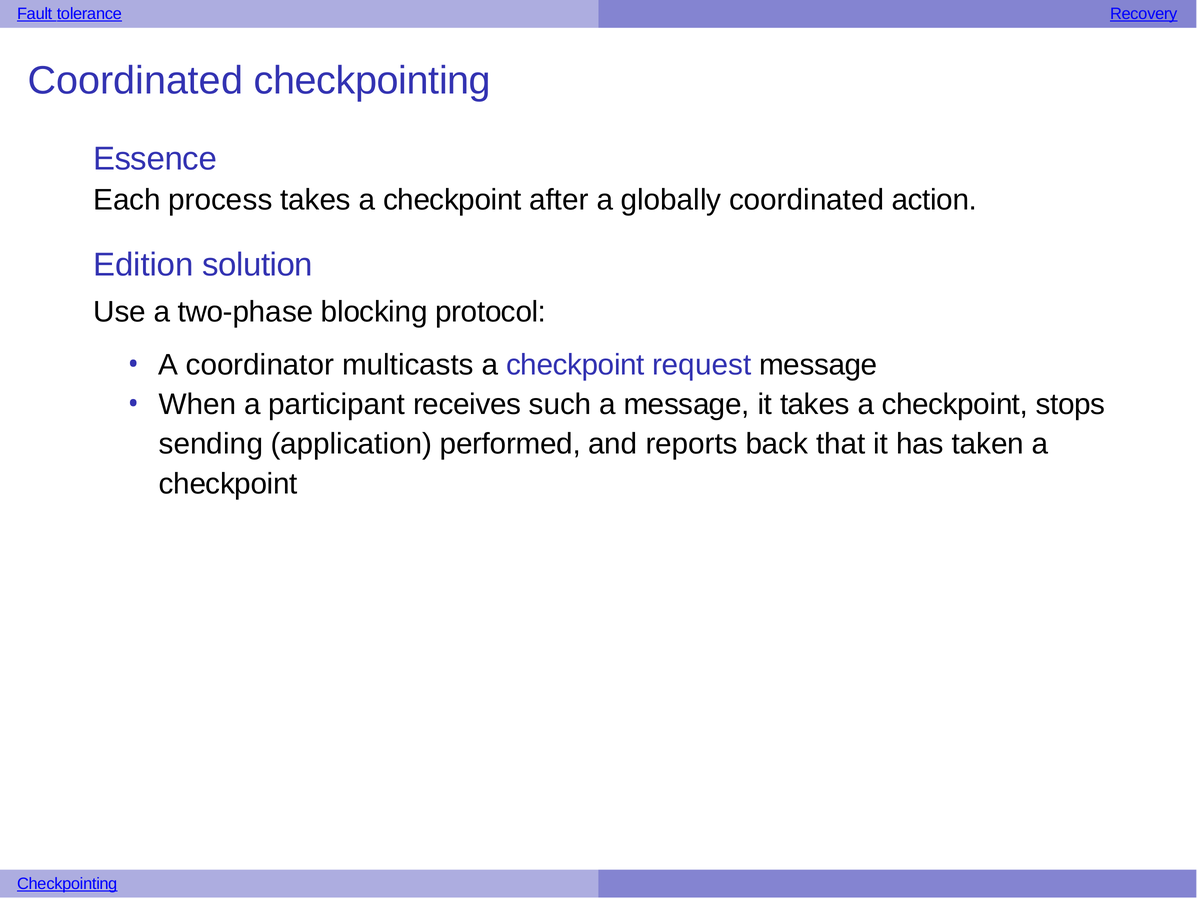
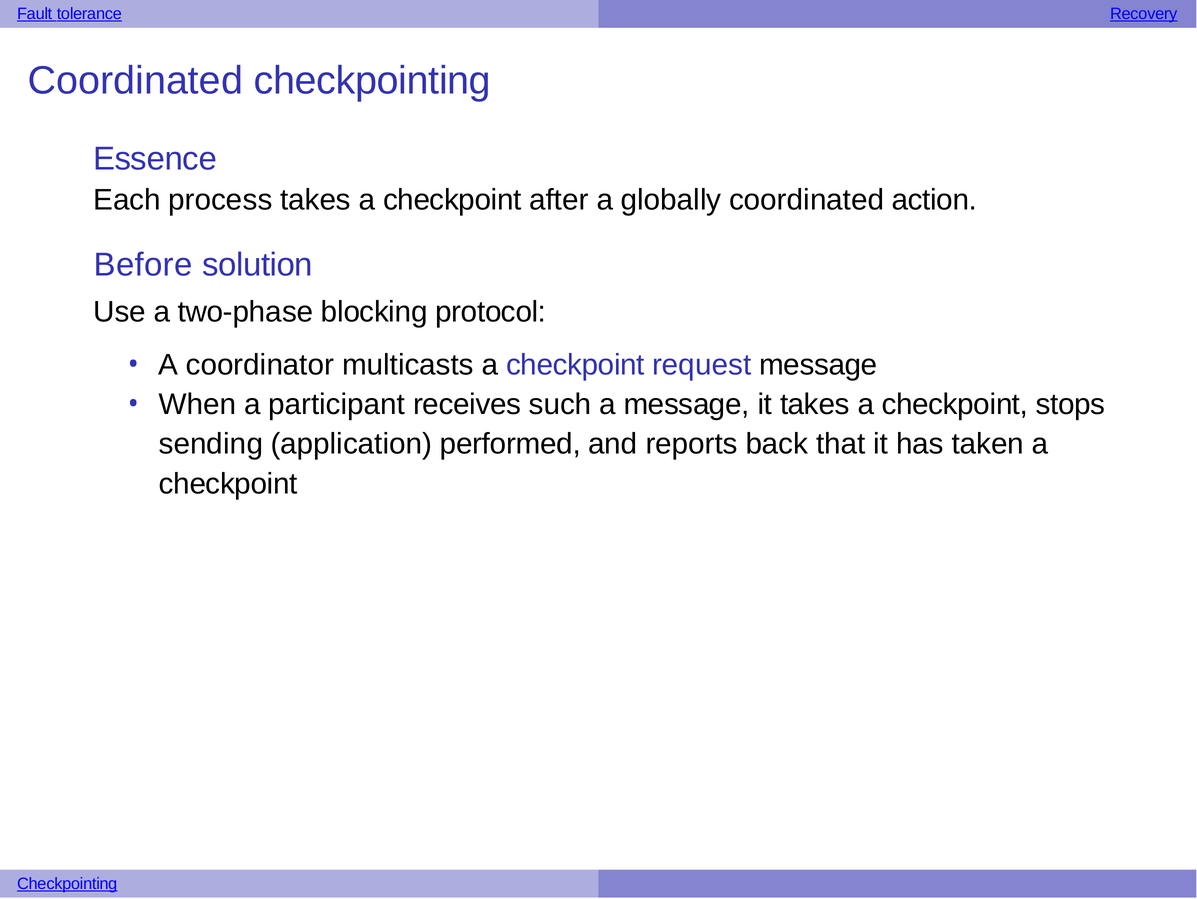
Edition: Edition -> Before (143, 264)
